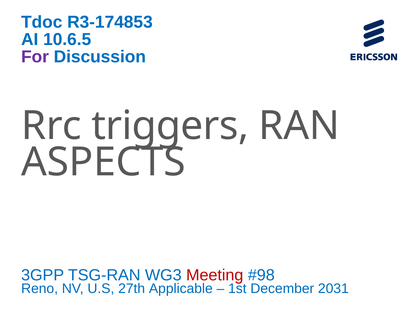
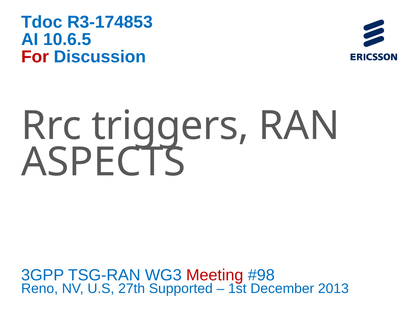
For colour: purple -> red (35, 57)
Applicable: Applicable -> Supported (181, 289)
2031: 2031 -> 2013 (333, 289)
